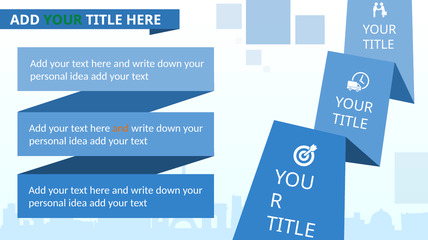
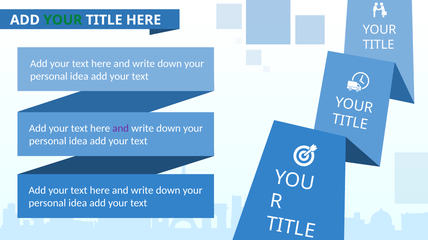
and colour: orange -> purple (121, 129)
